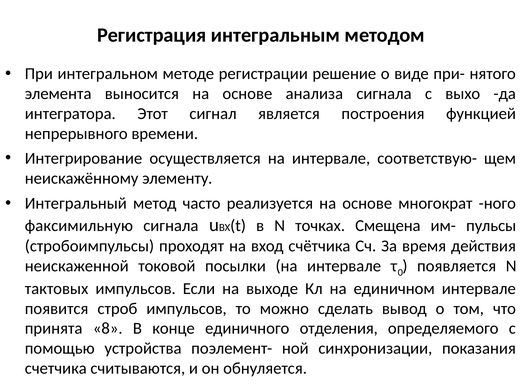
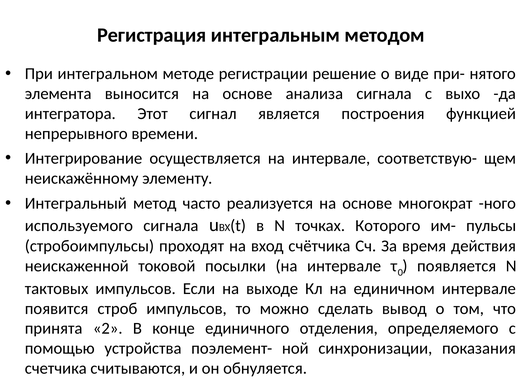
факсимильную: факсимильную -> используемого (79, 226)
Смещена: Смещена -> Которого (388, 226)
8: 8 -> 2 (108, 329)
